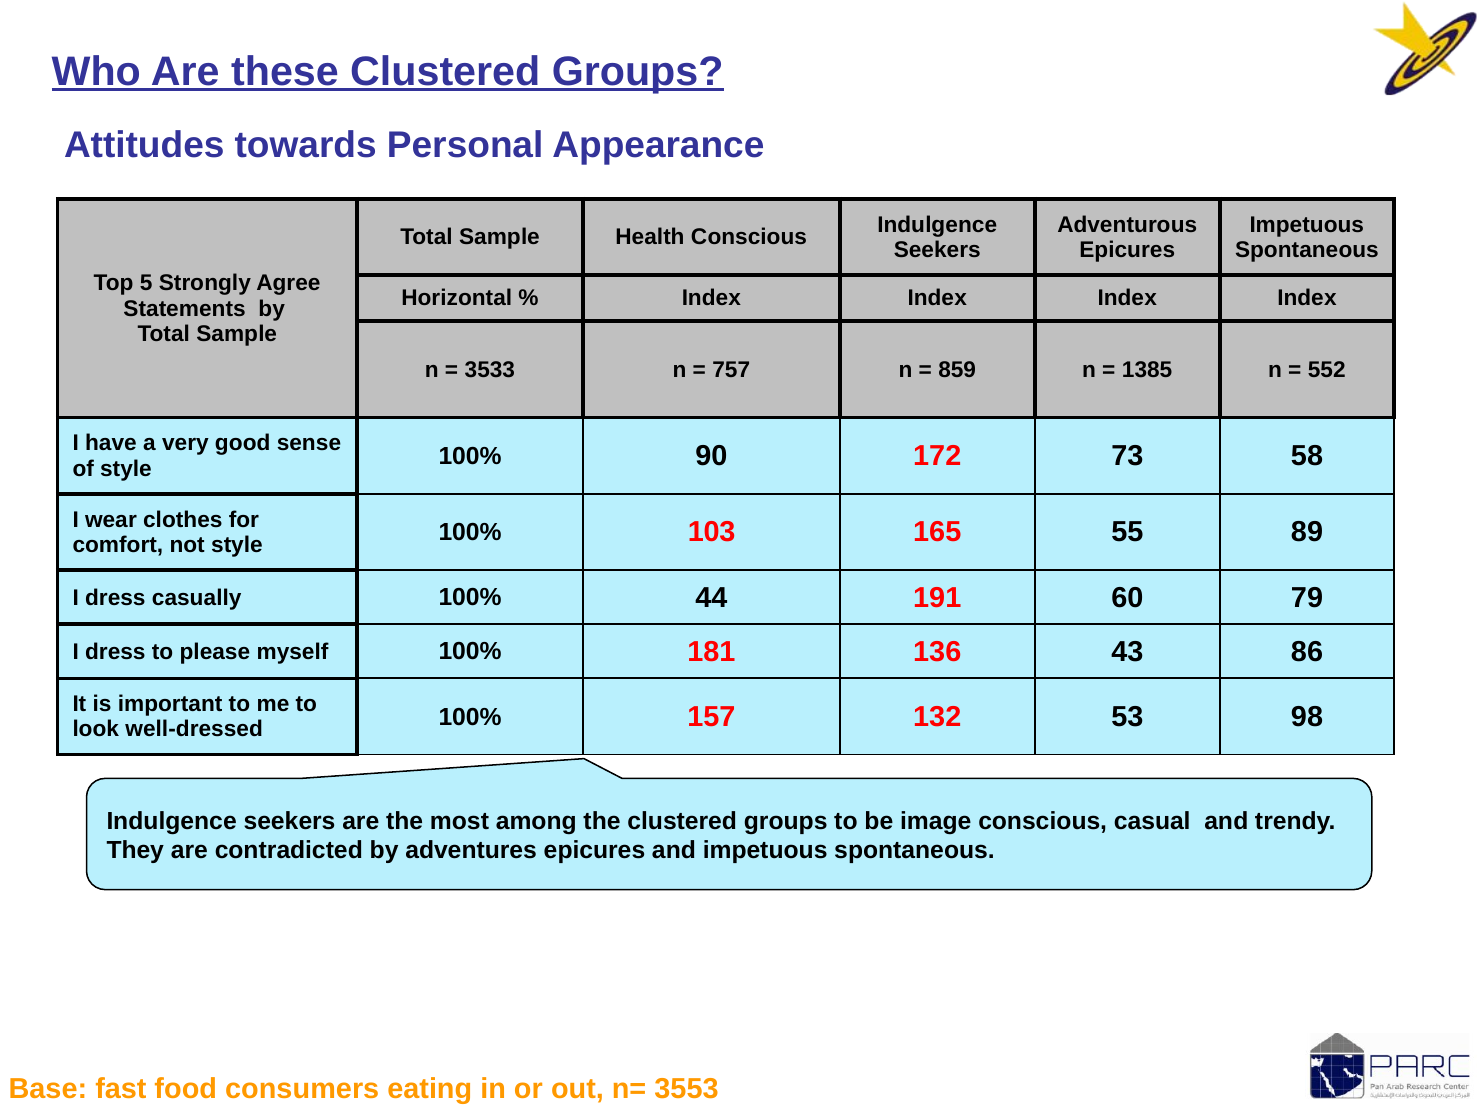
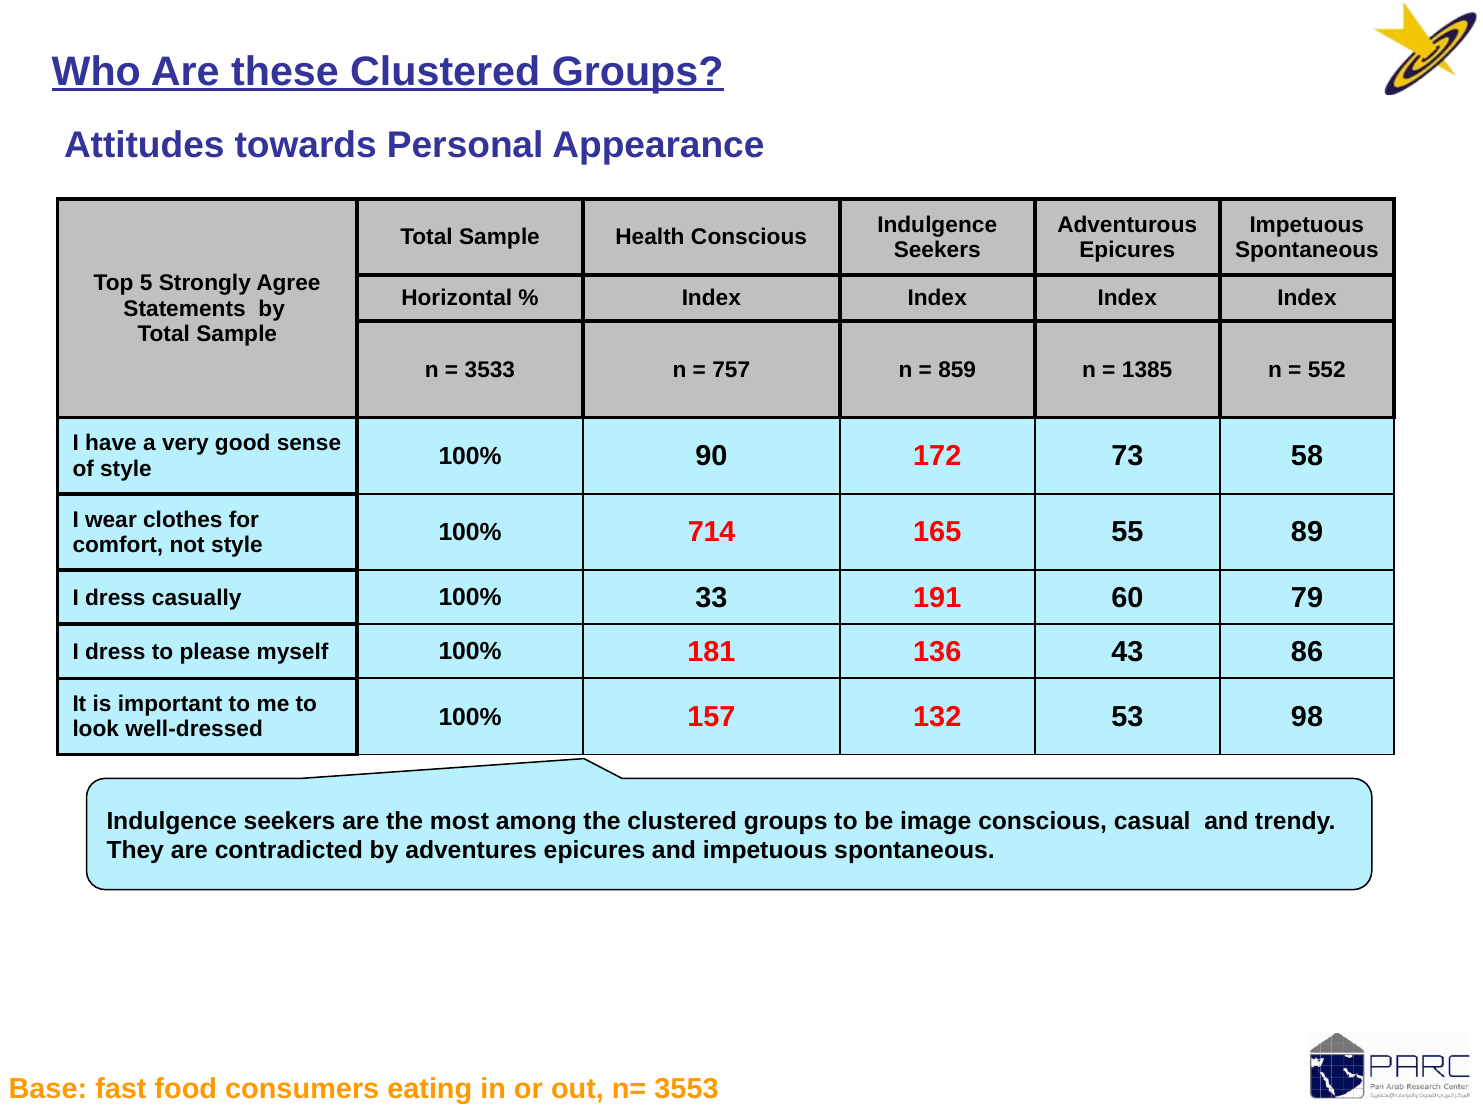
103: 103 -> 714 (712, 533)
44: 44 -> 33 (711, 598)
